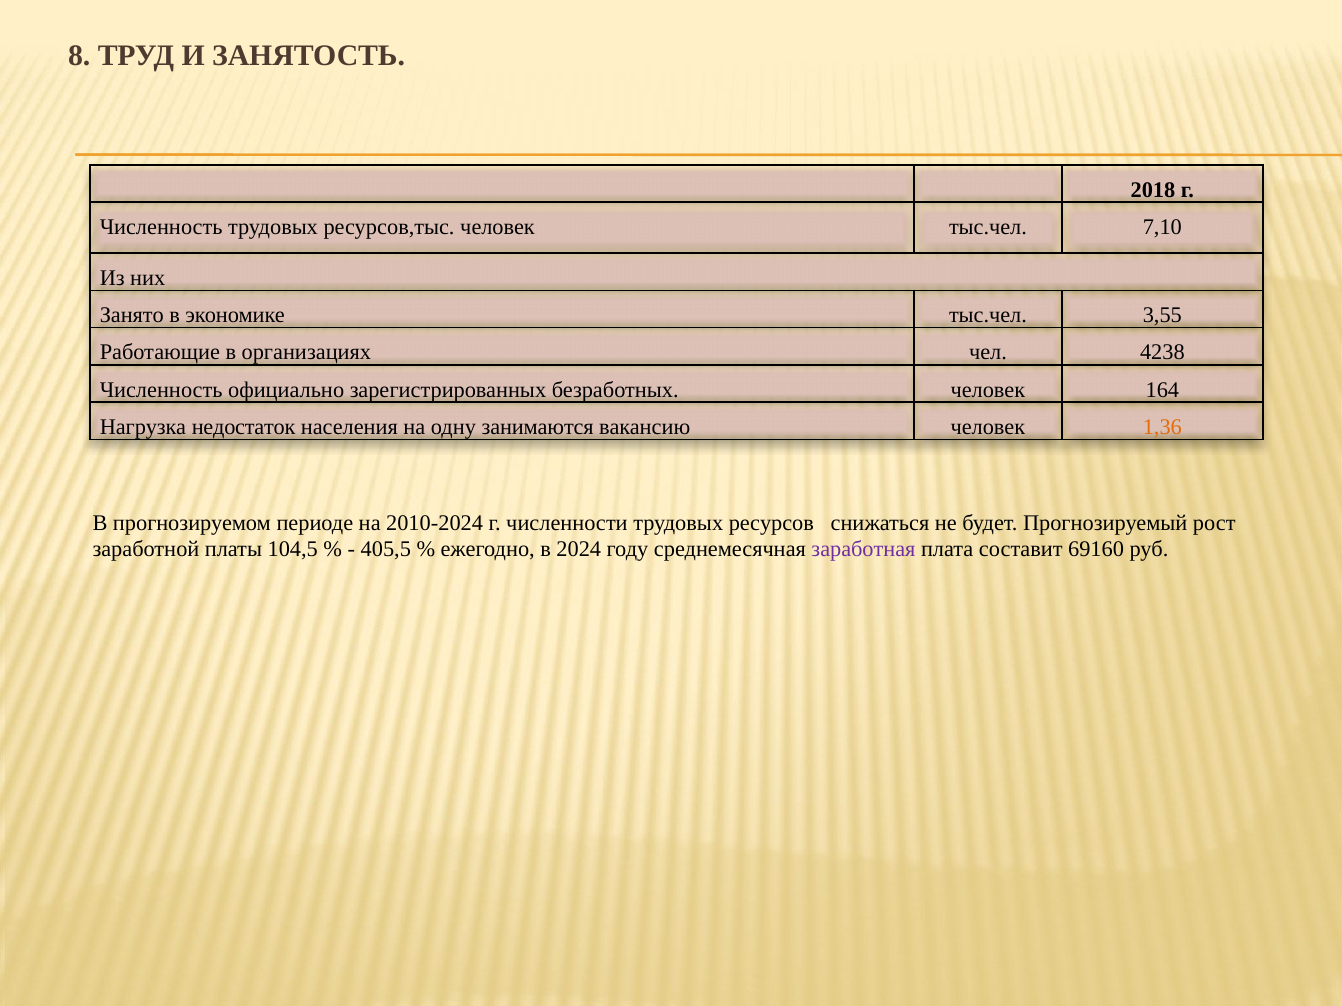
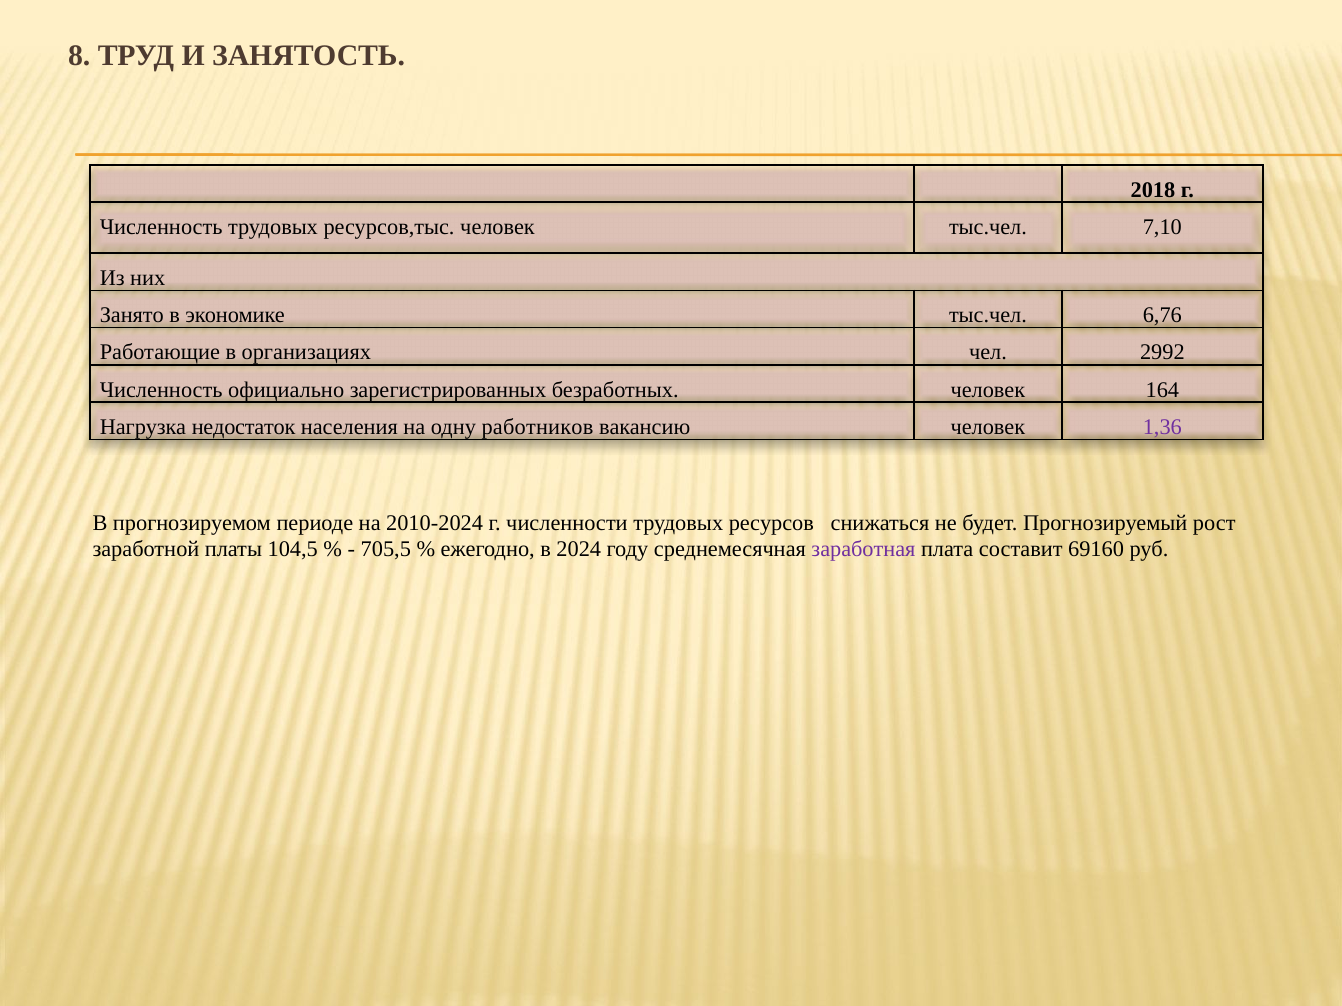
3,55: 3,55 -> 6,76 (1162, 315)
4238: 4238 -> 2992 (1162, 353)
занимаются: занимаются -> работников (537, 427)
1,36 colour: orange -> purple (1162, 427)
405,5: 405,5 -> 705,5 (386, 550)
